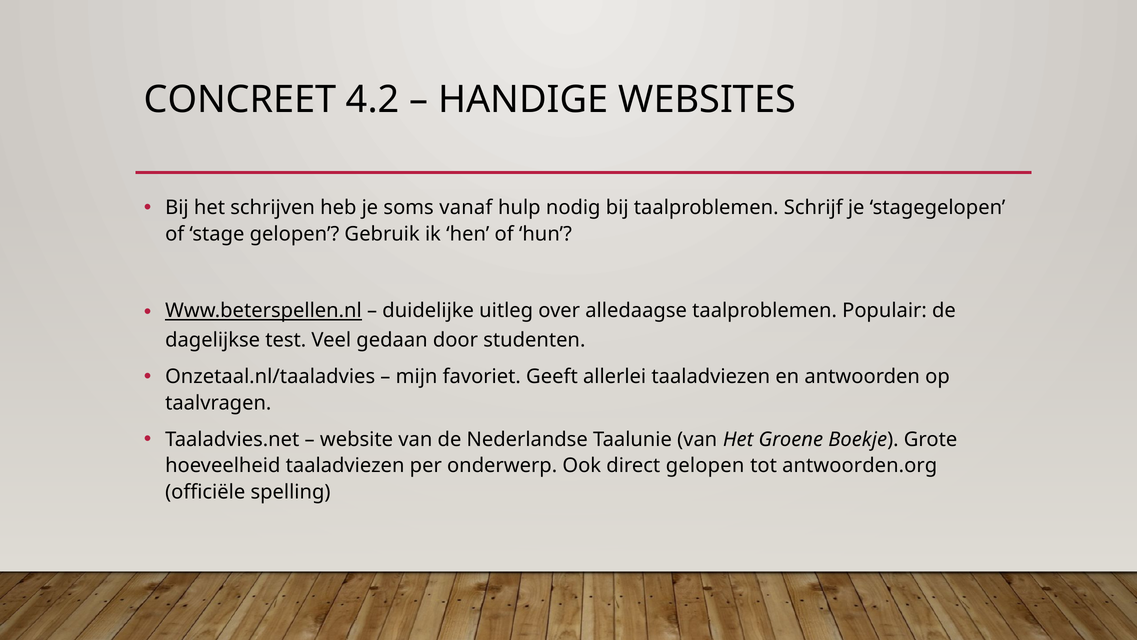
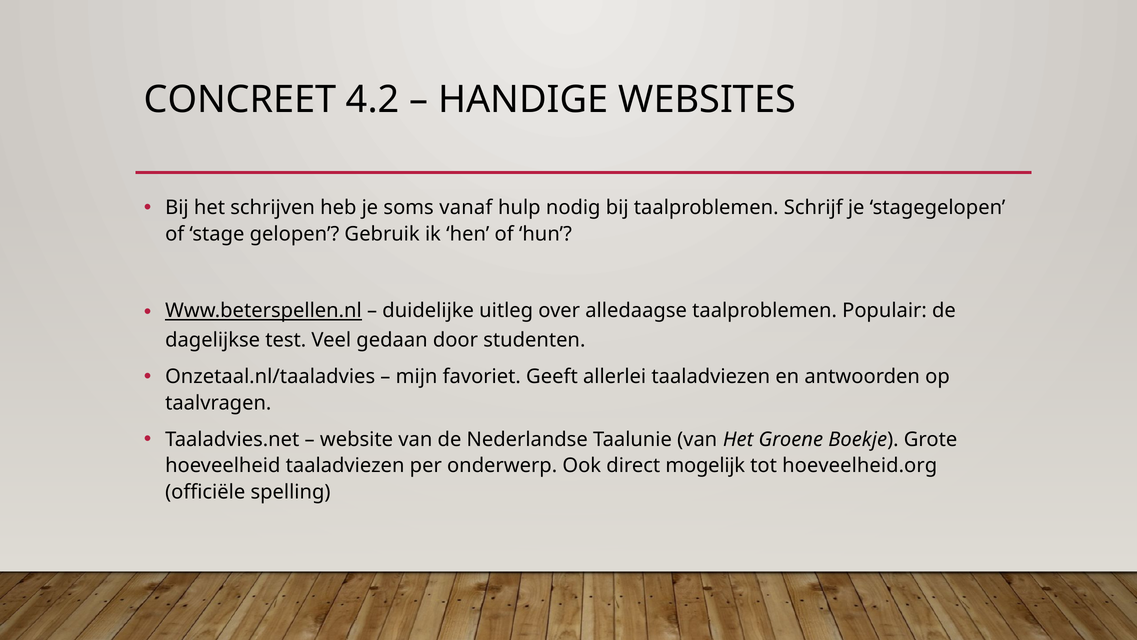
direct gelopen: gelopen -> mogelijk (705, 465)
antwoorden.org: antwoorden.org -> hoeveelheid.org (860, 465)
